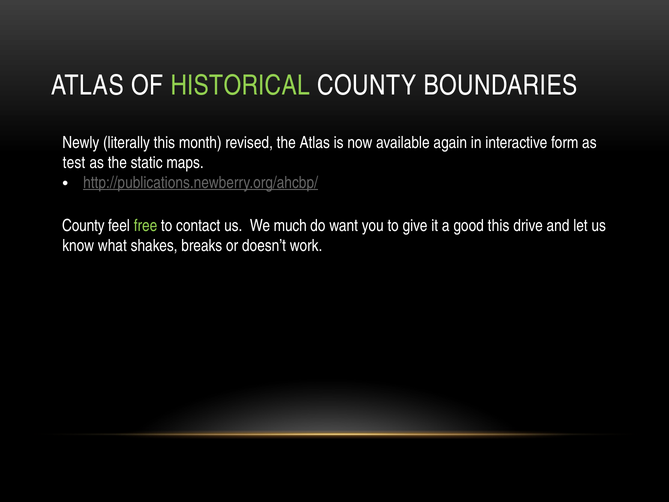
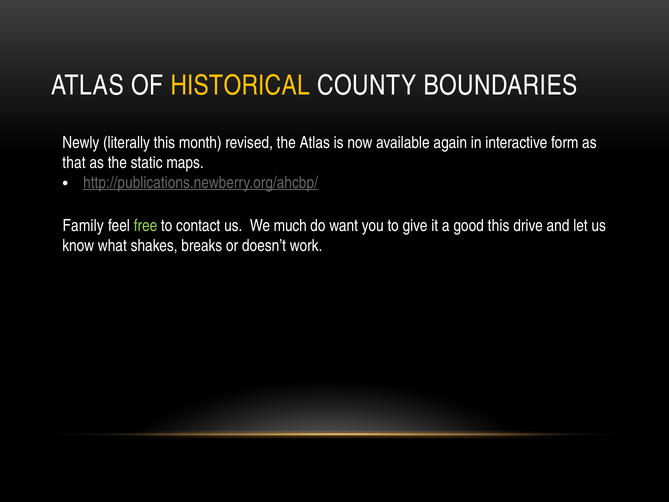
HISTORICAL colour: light green -> yellow (240, 86)
test: test -> that (74, 163)
County: County -> Family (83, 226)
